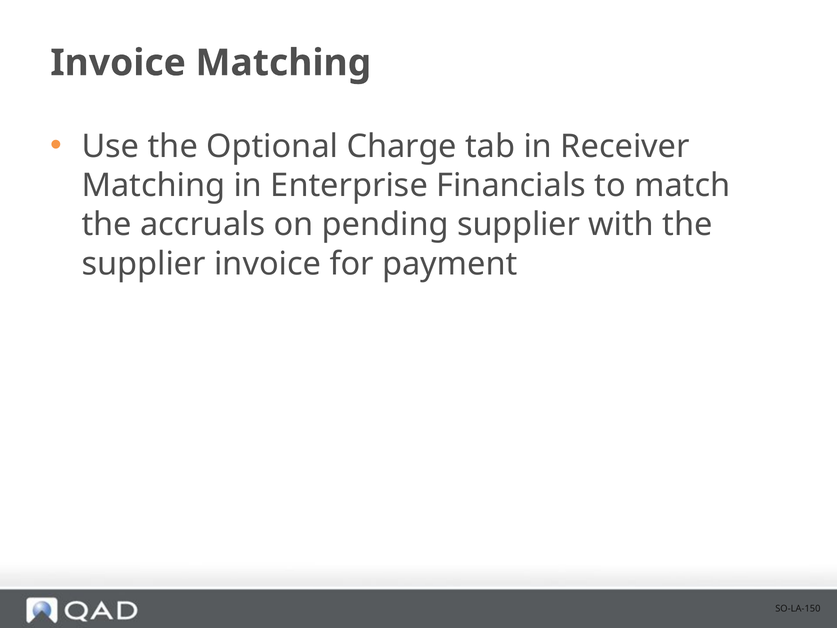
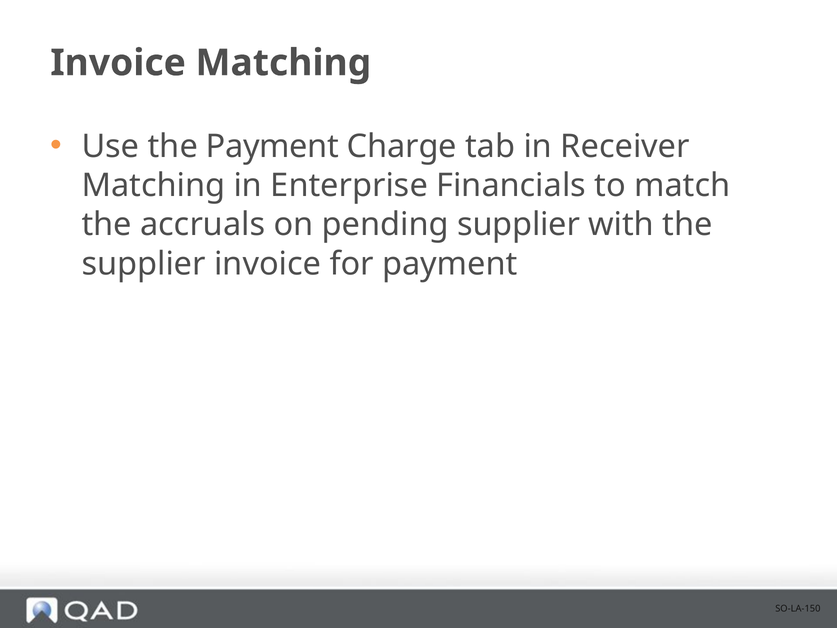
the Optional: Optional -> Payment (272, 146)
